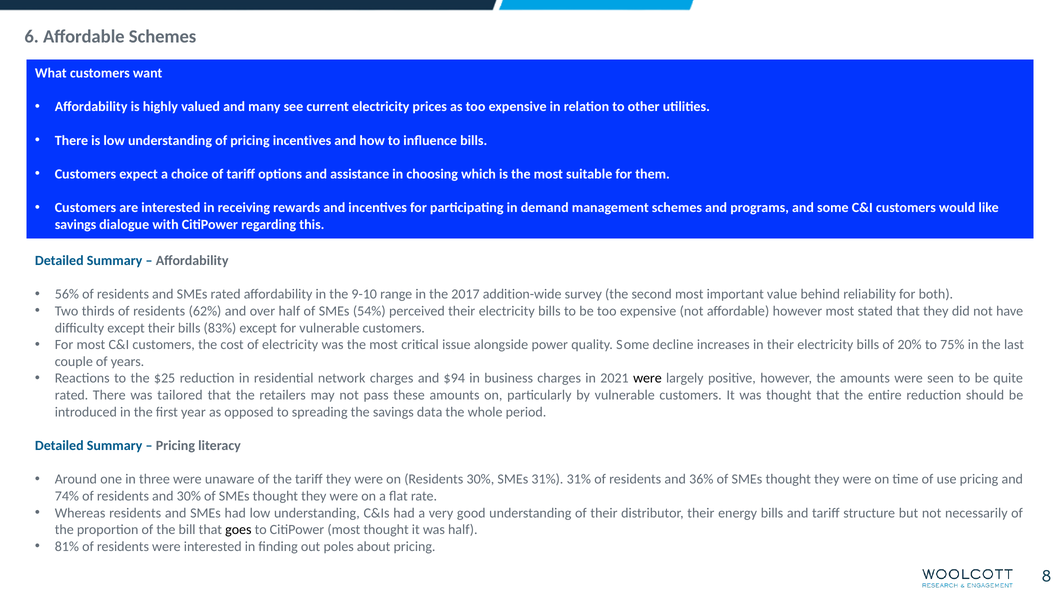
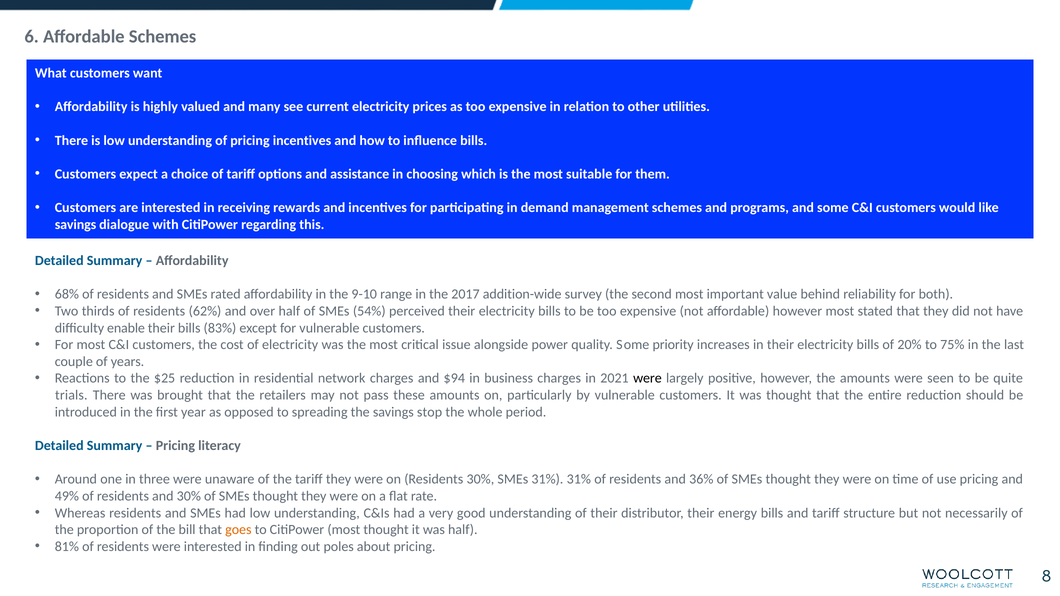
56%: 56% -> 68% (67, 294)
difficulty except: except -> enable (126, 328)
decline: decline -> priority (673, 345)
rated: rated -> trials (71, 395)
tailored: tailored -> brought (180, 395)
data: data -> stop (430, 412)
74%: 74% -> 49% (67, 496)
goes colour: black -> orange (238, 530)
